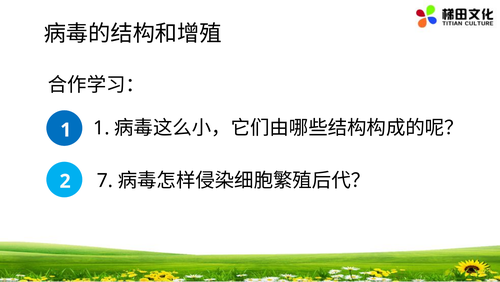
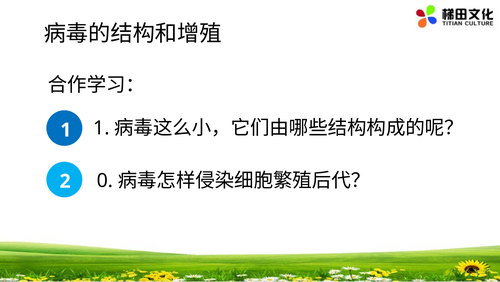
7: 7 -> 0 (105, 180)
